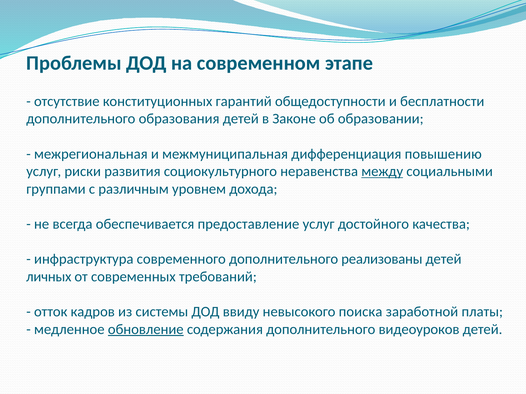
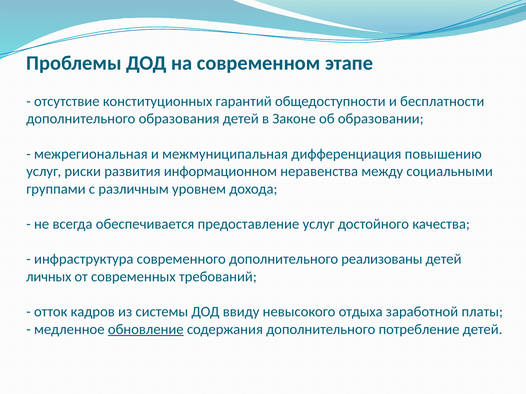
социокультурного: социокультурного -> информационном (220, 172)
между underline: present -> none (382, 172)
поиска: поиска -> отдыха (361, 312)
видеоуроков: видеоуроков -> потребление (419, 330)
